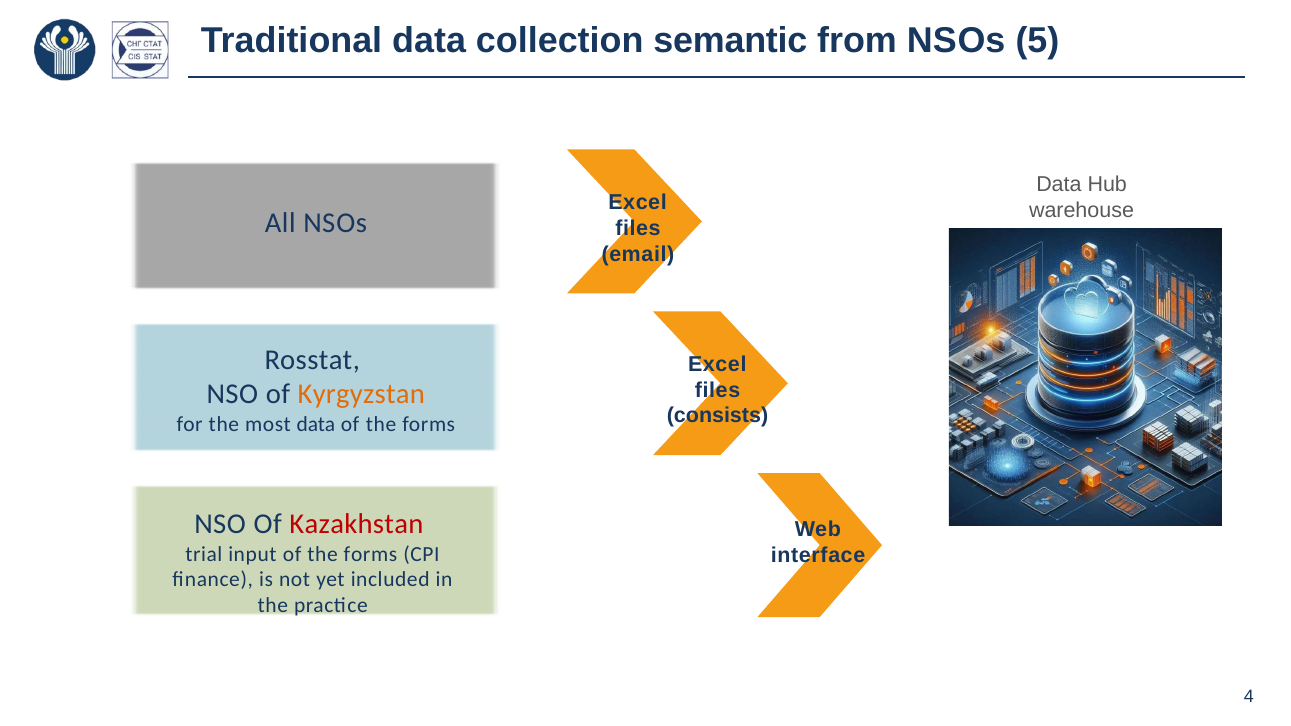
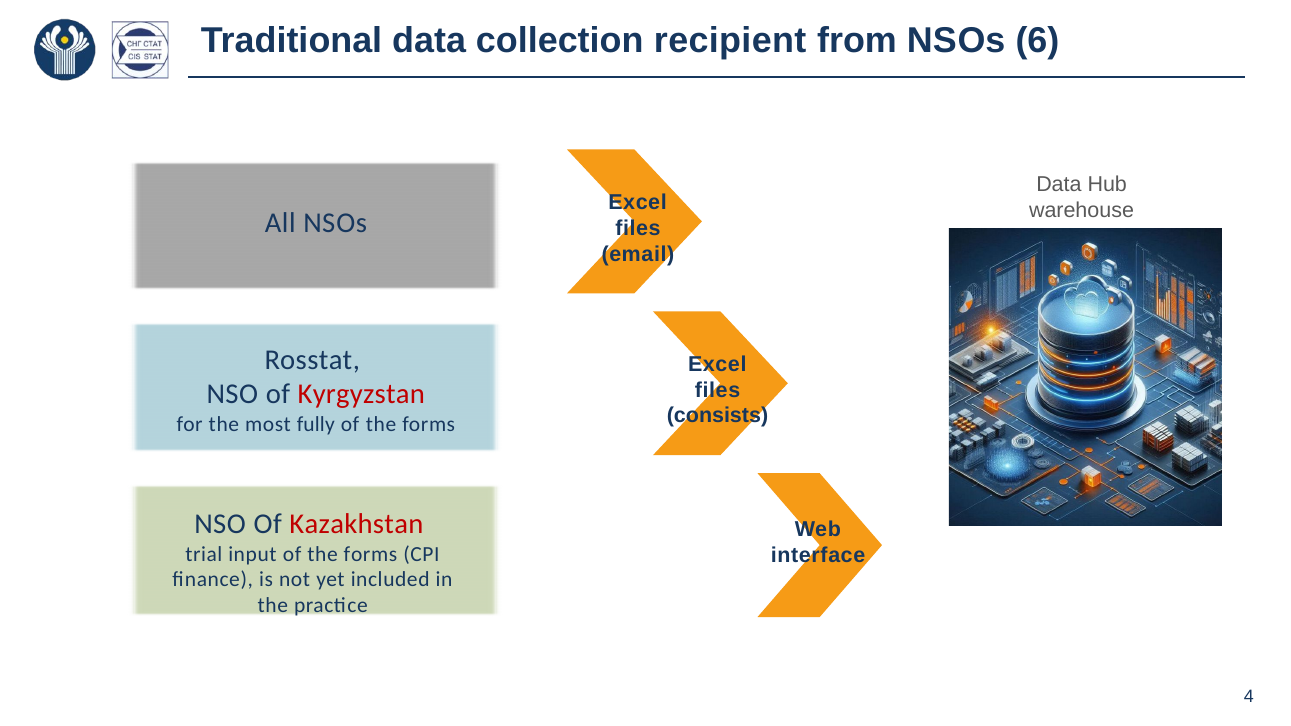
semantic: semantic -> recipient (730, 41)
5: 5 -> 6 (1037, 41)
Kyrgyzstan colour: orange -> red (361, 394)
most data: data -> fully (316, 424)
